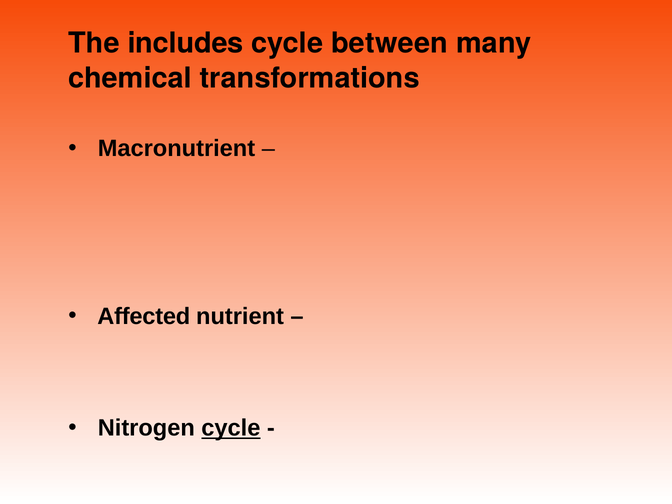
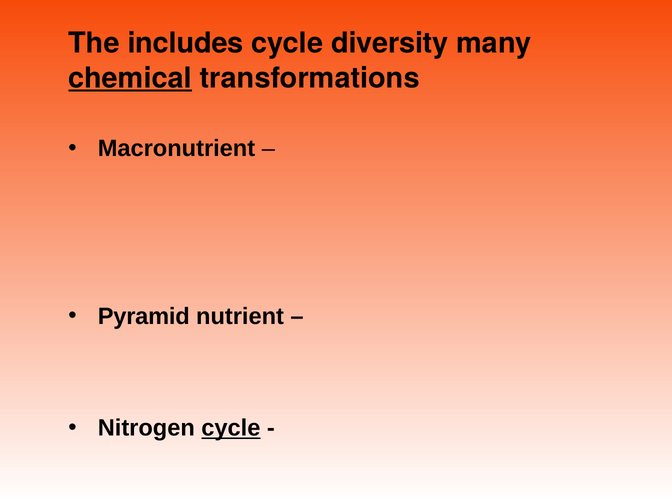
between: between -> diversity (390, 43)
chemical underline: none -> present (130, 78)
Affected: Affected -> Pyramid (144, 316)
